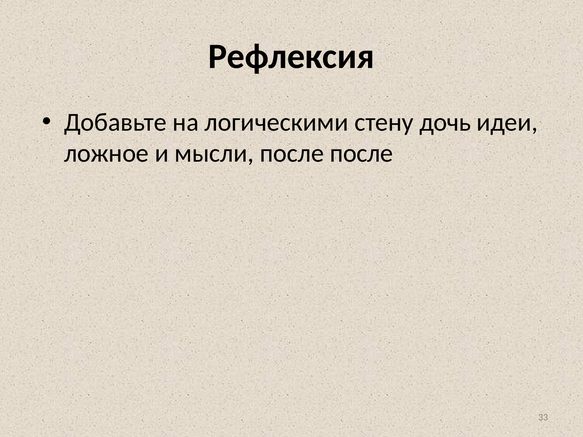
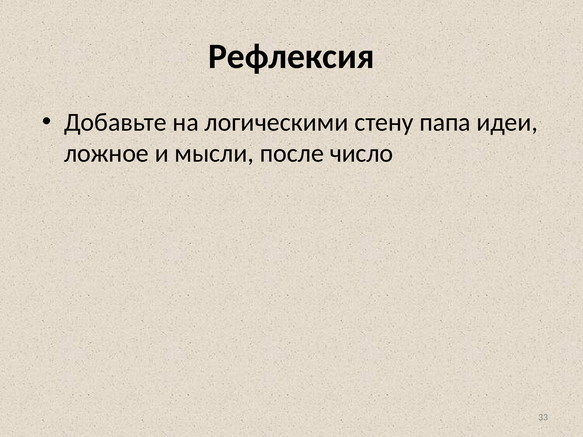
дочь: дочь -> папа (445, 122)
после после: после -> число (361, 153)
